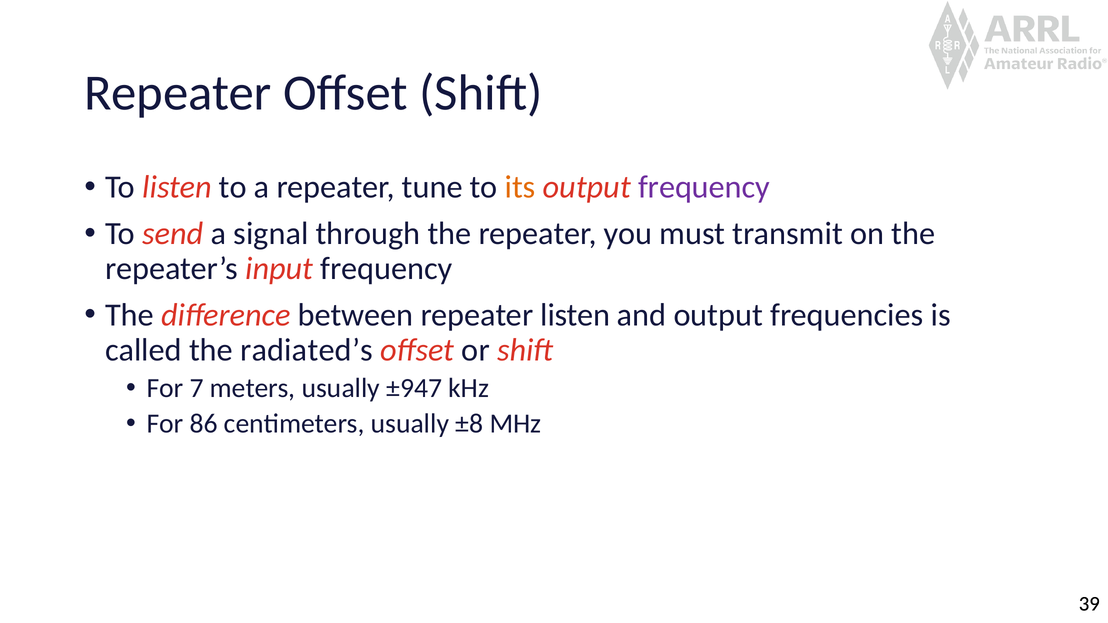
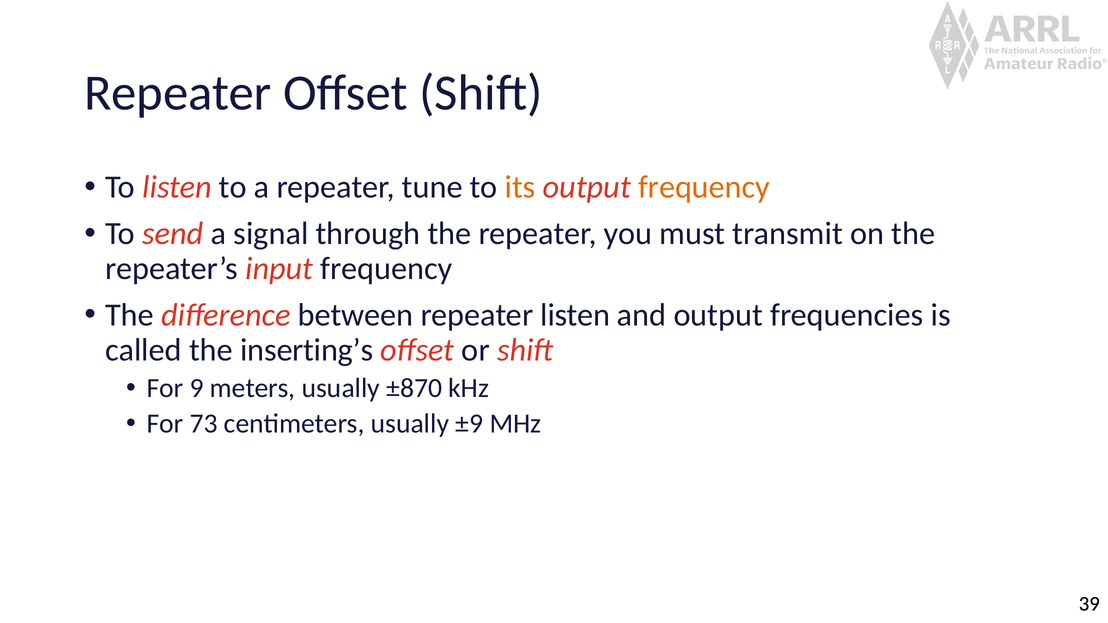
frequency colour: purple -> orange (704, 187)
radiated’s: radiated’s -> inserting’s (307, 350)
7: 7 -> 9 (197, 388)
±947: ±947 -> ±870 (414, 388)
86: 86 -> 73 (204, 424)
±8: ±8 -> ±9 (469, 424)
